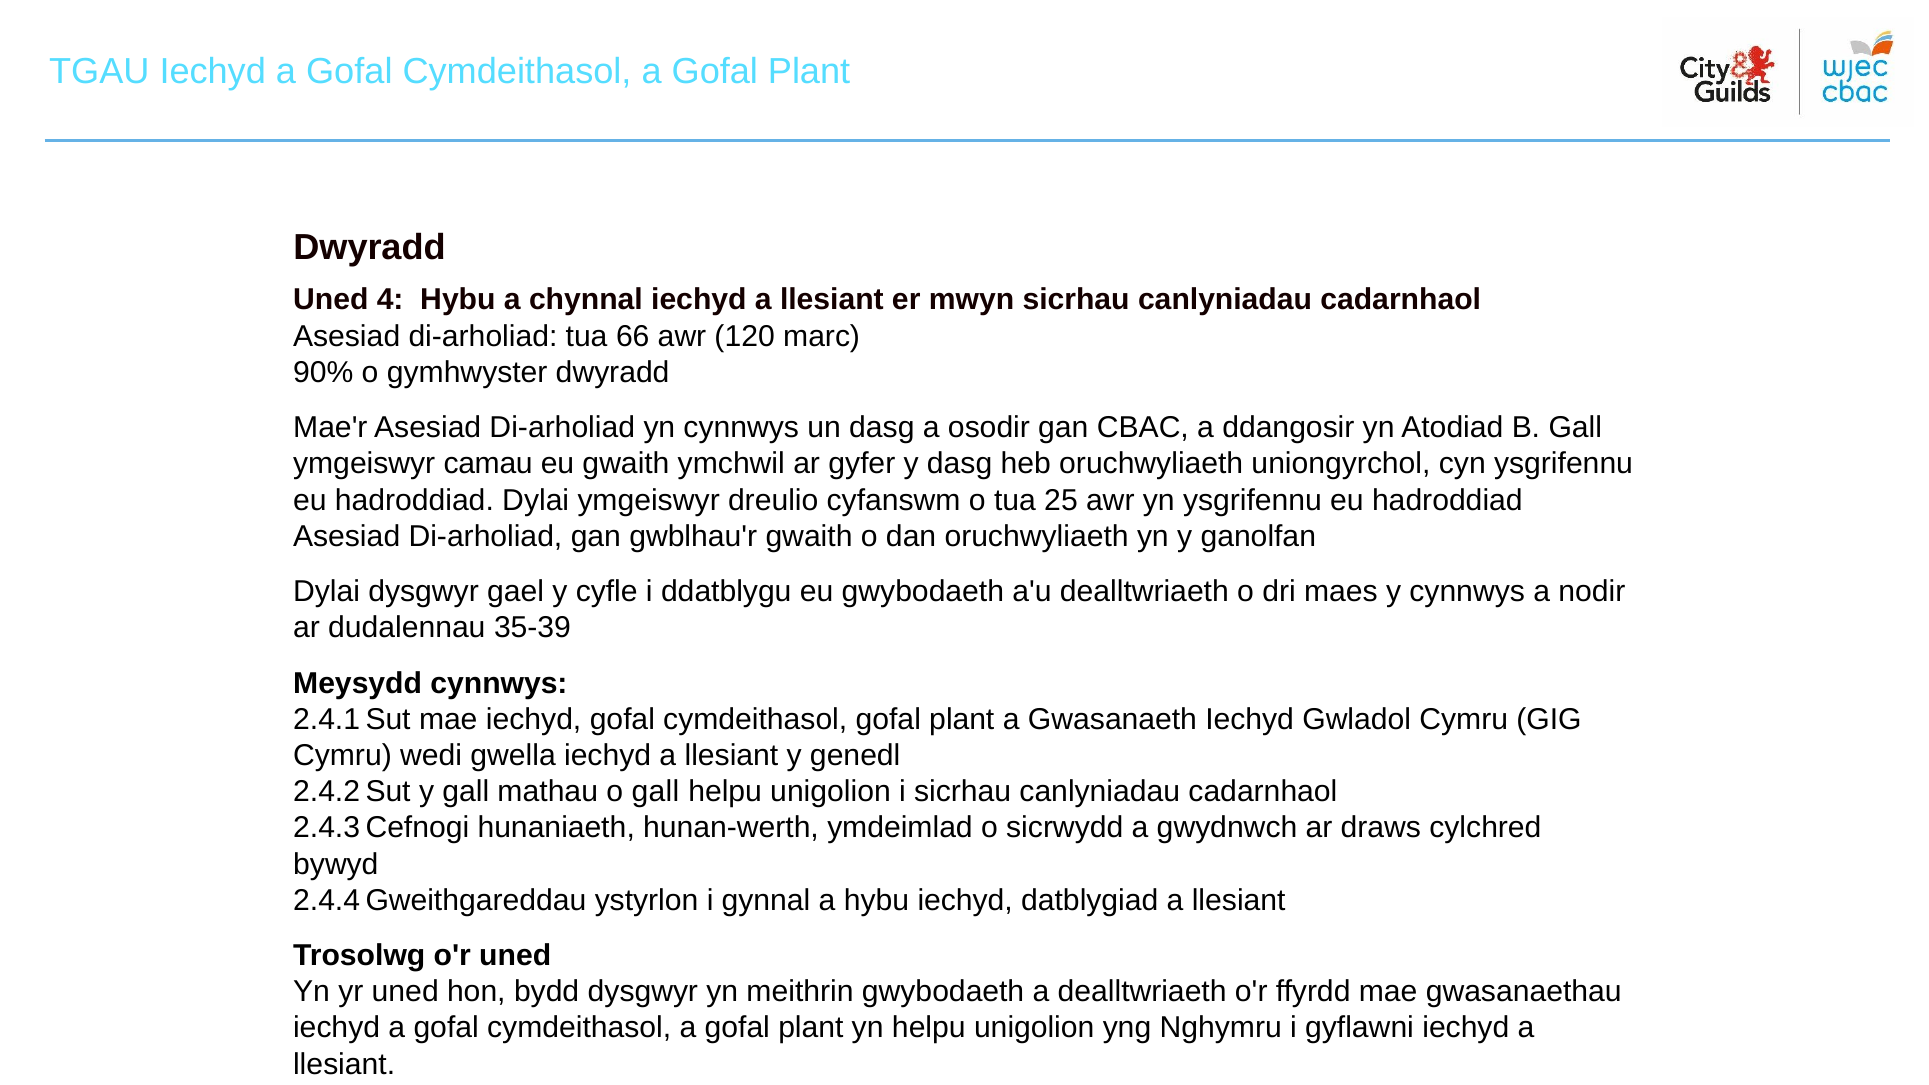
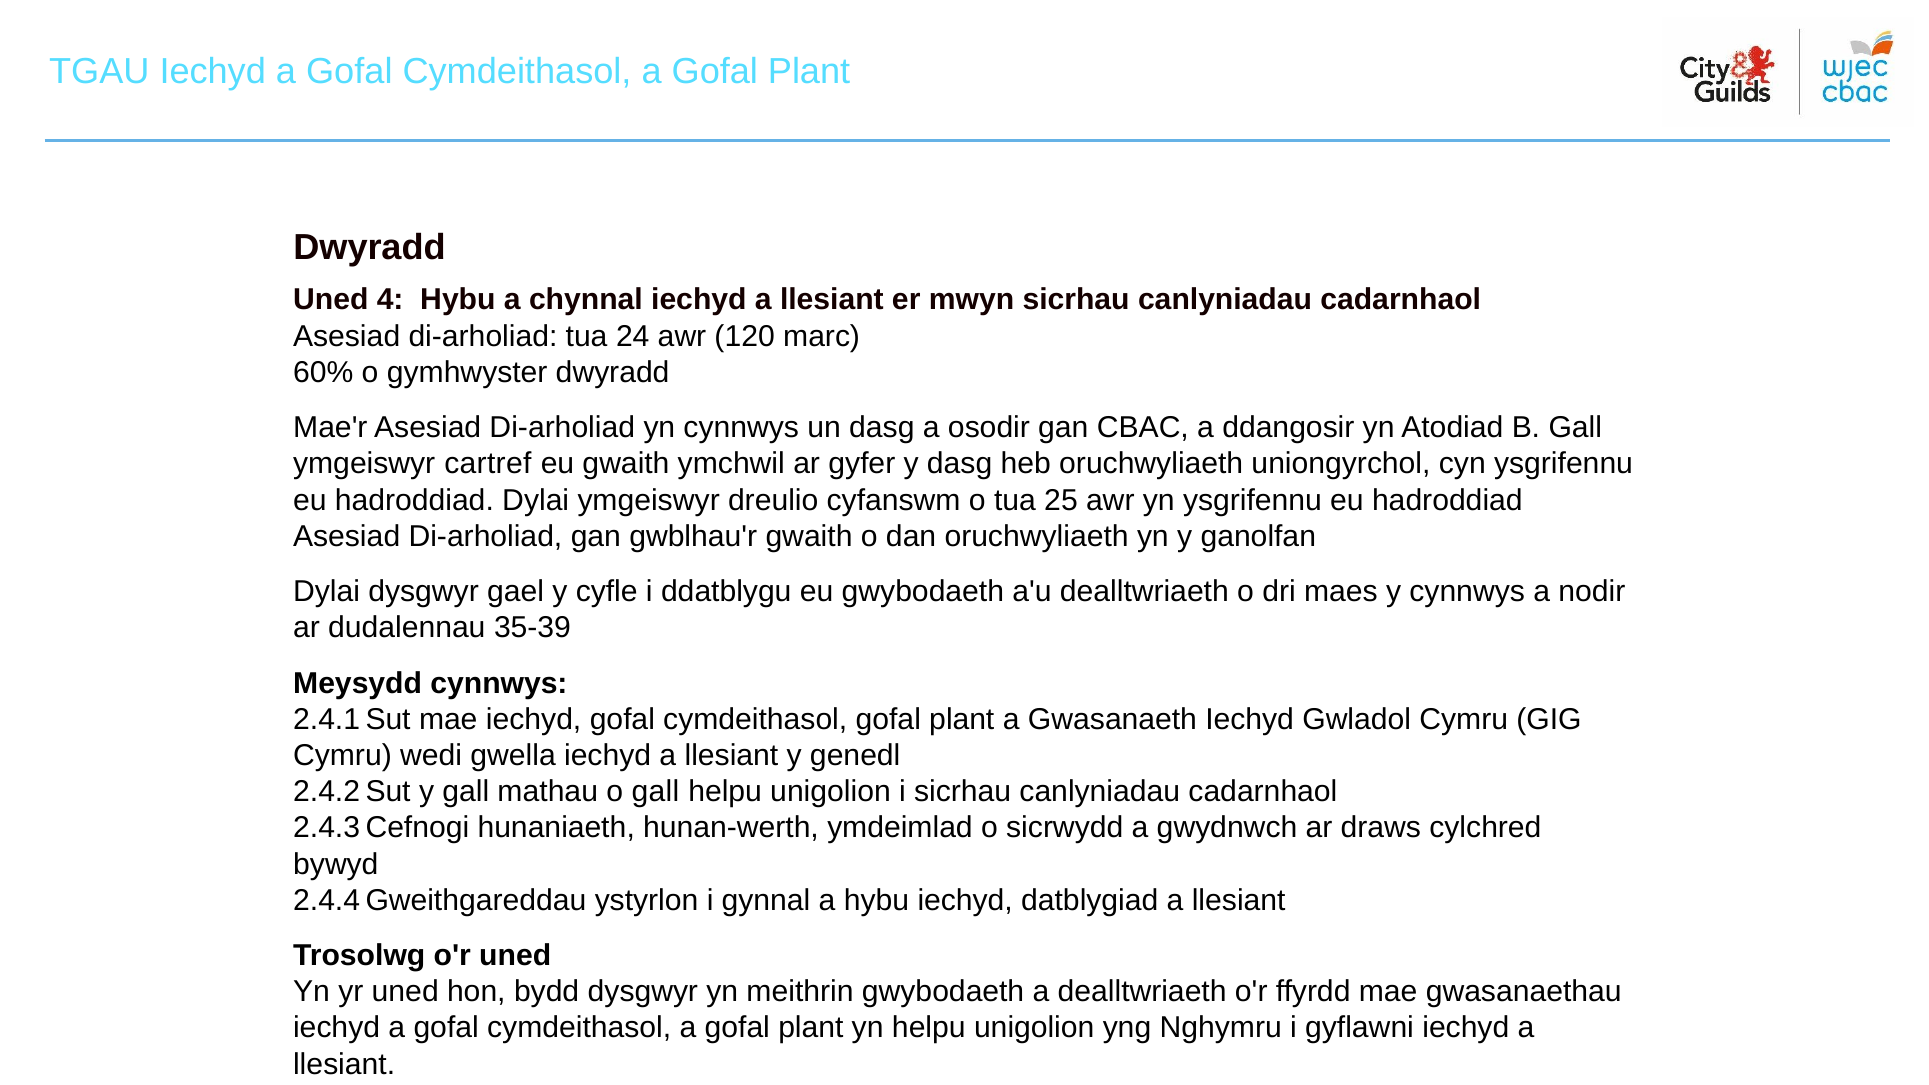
66: 66 -> 24 (633, 336)
90%: 90% -> 60% (323, 372)
camau: camau -> cartref (488, 464)
